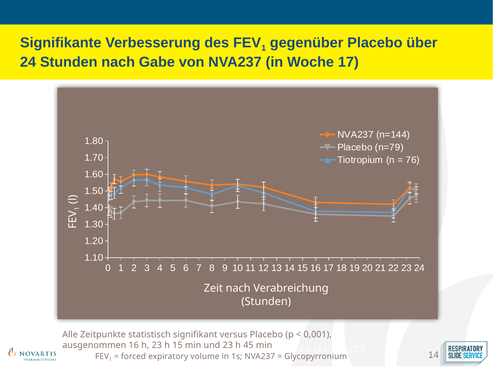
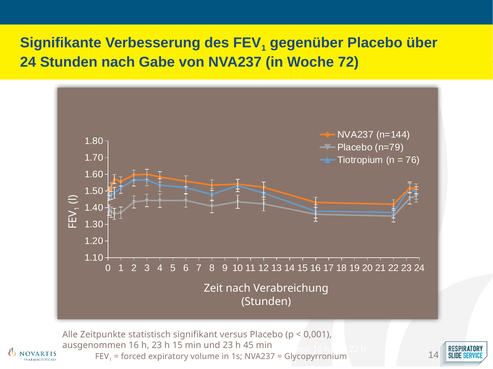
Woche 17: 17 -> 72 (348, 62)
